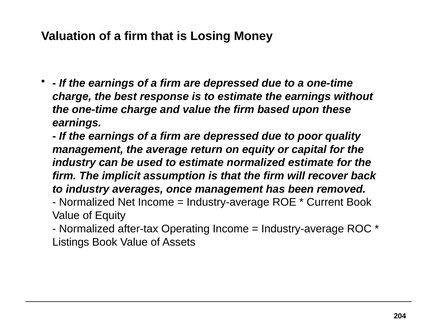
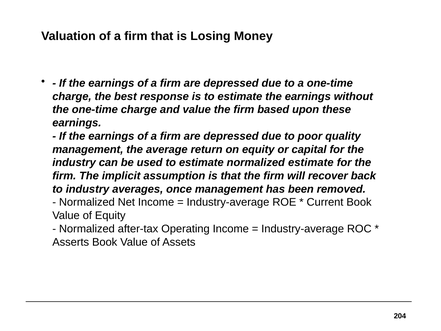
Listings: Listings -> Asserts (71, 242)
